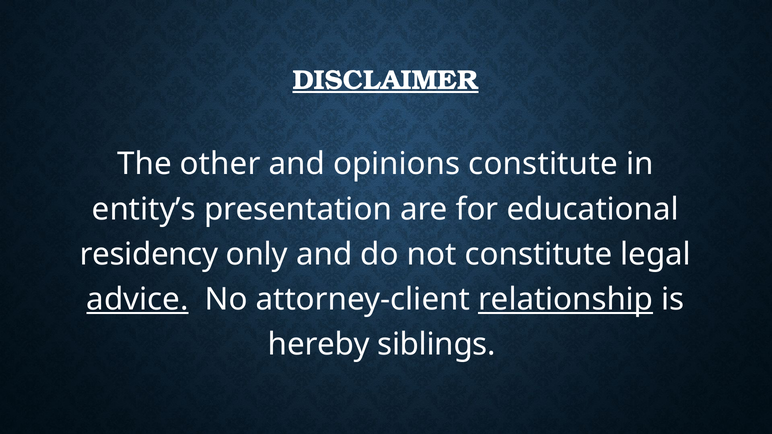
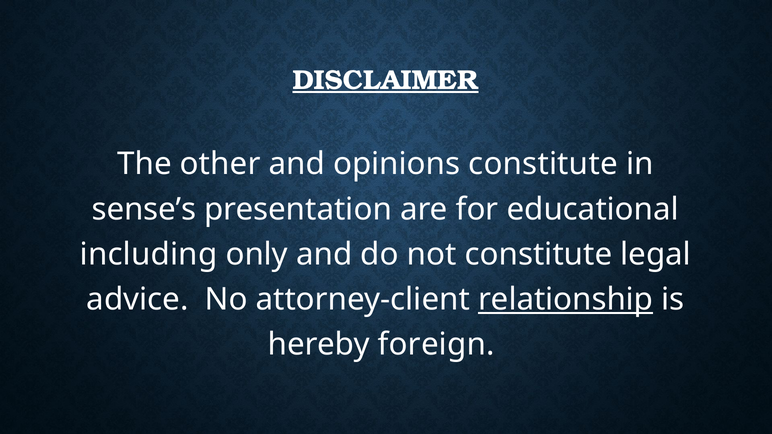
entity’s: entity’s -> sense’s (144, 209)
residency: residency -> including (149, 254)
advice underline: present -> none (137, 300)
siblings: siblings -> foreign (436, 345)
